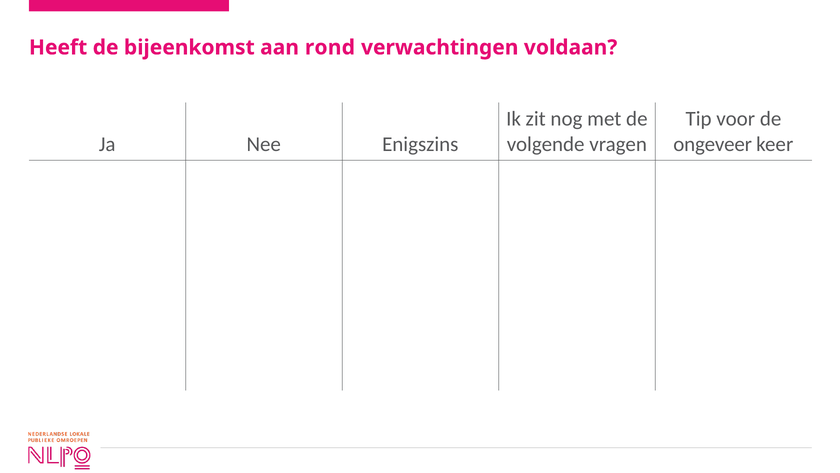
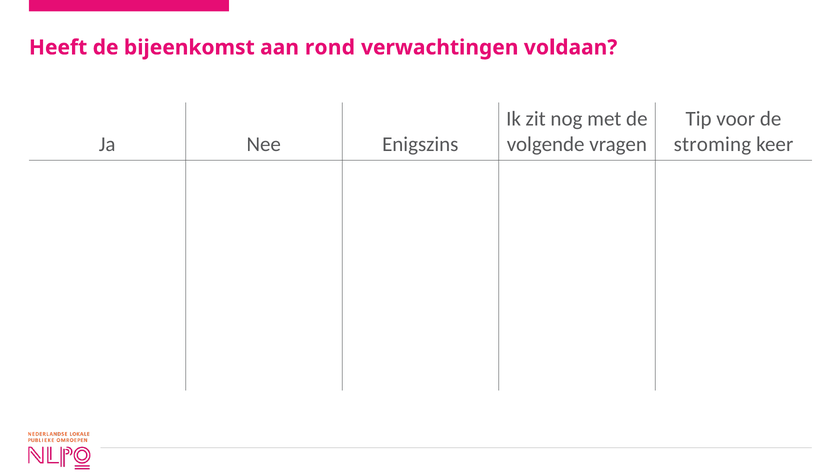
ongeveer: ongeveer -> stroming (712, 144)
